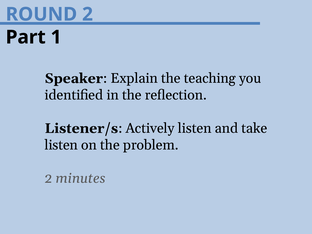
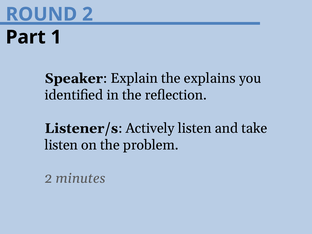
teaching: teaching -> explains (210, 78)
